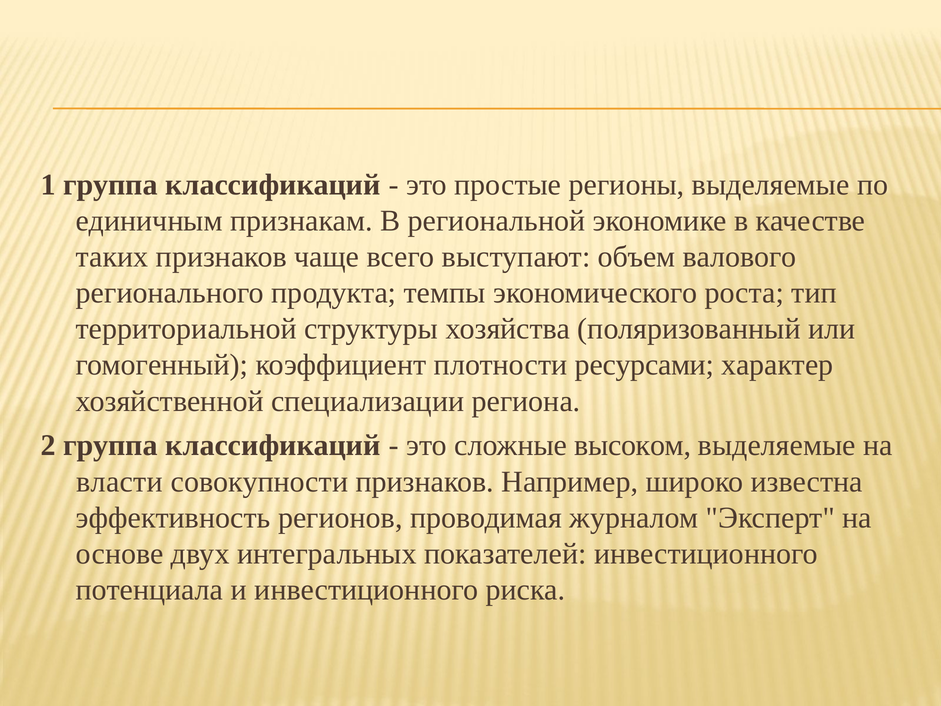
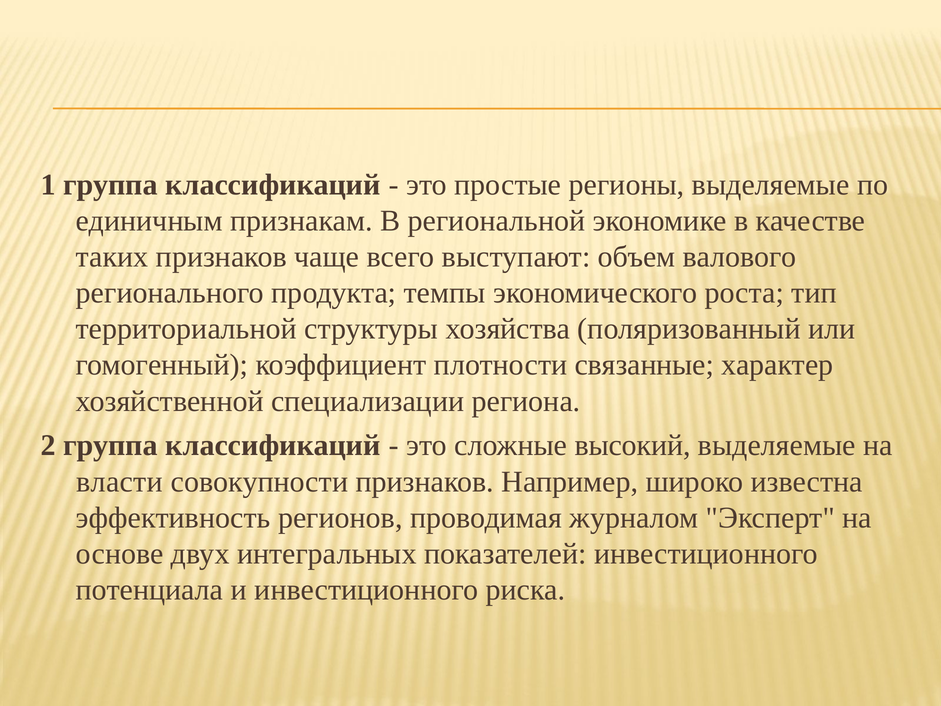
ресурсами: ресурсами -> связанные (644, 365)
высоком: высоком -> высокий (633, 445)
